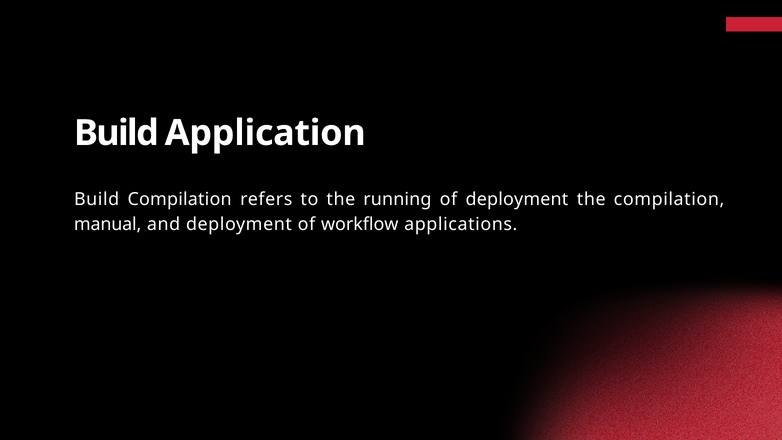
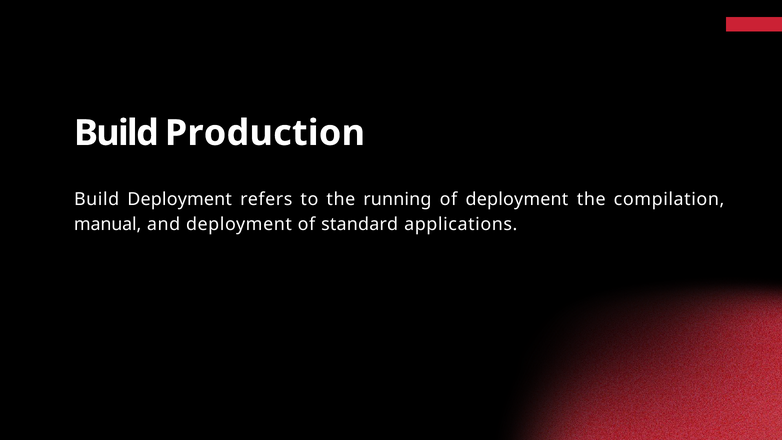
Application: Application -> Production (265, 133)
Build Compilation: Compilation -> Deployment (180, 199)
workflow: workflow -> standard (360, 224)
